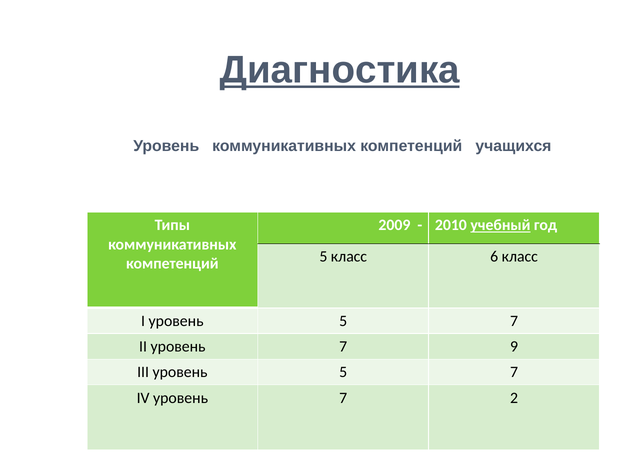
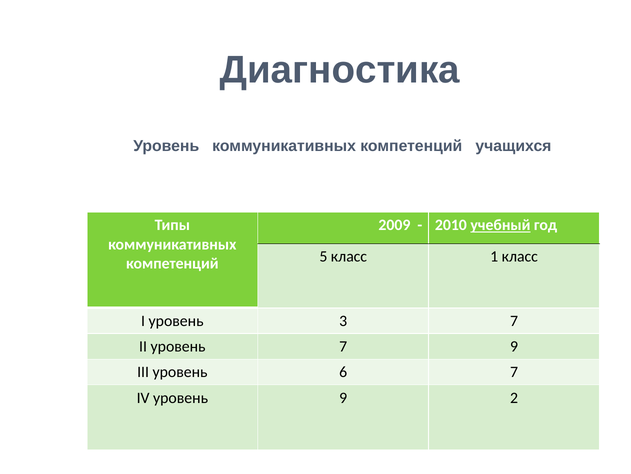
Диагностика underline: present -> none (340, 70)
6: 6 -> 1 (494, 256)
I уровень 5: 5 -> 3 (343, 320)
III уровень 5: 5 -> 6 (343, 372)
IV уровень 7: 7 -> 9 (343, 397)
